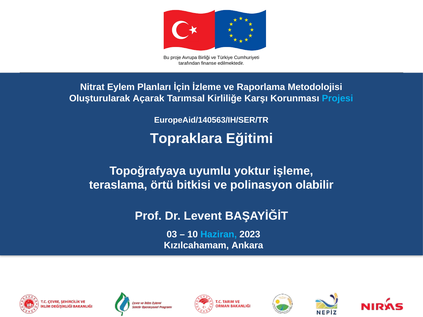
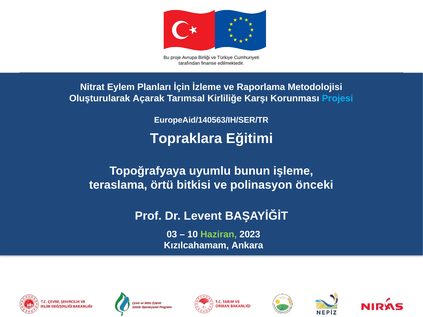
yoktur: yoktur -> bunun (252, 171)
olabilir: olabilir -> önceki (314, 185)
Haziran colour: light blue -> light green (219, 234)
